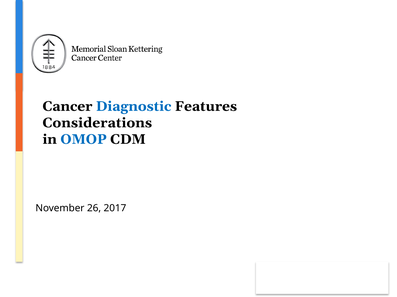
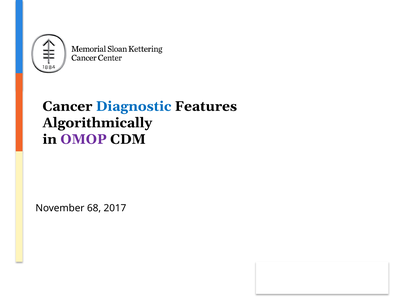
Considerations: Considerations -> Algorithmically (97, 123)
OMOP colour: blue -> purple (83, 140)
26: 26 -> 68 (94, 209)
